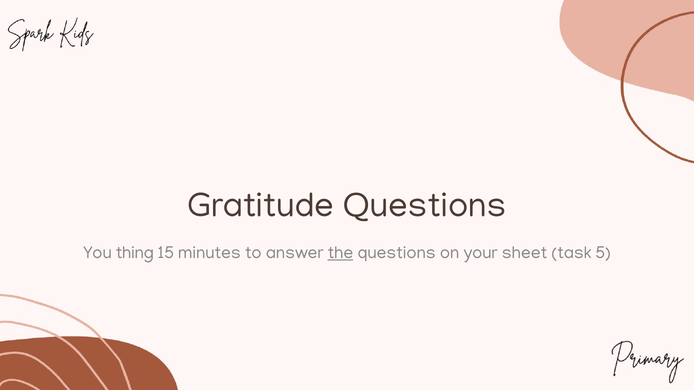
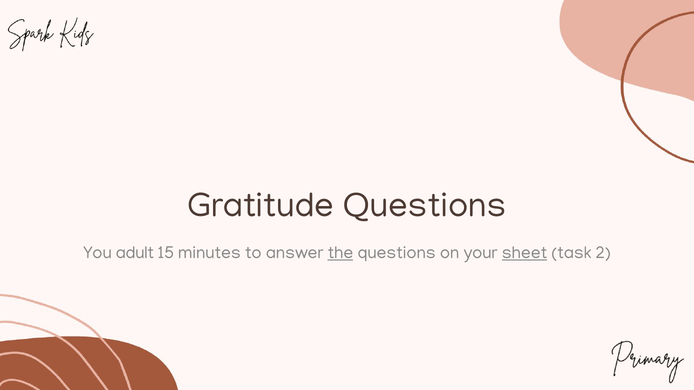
thing: thing -> adult (135, 253)
sheet underline: none -> present (524, 253)
5: 5 -> 2 (603, 253)
